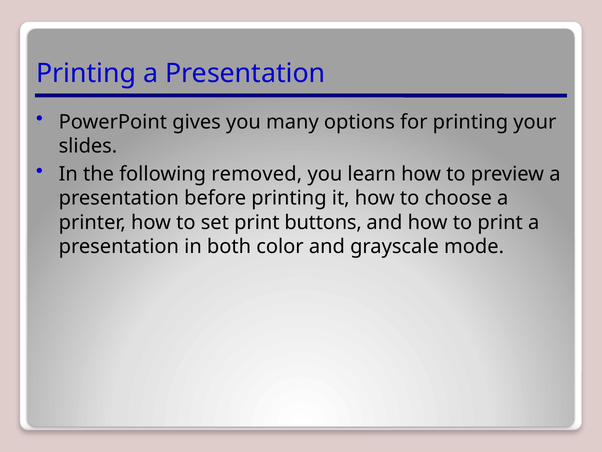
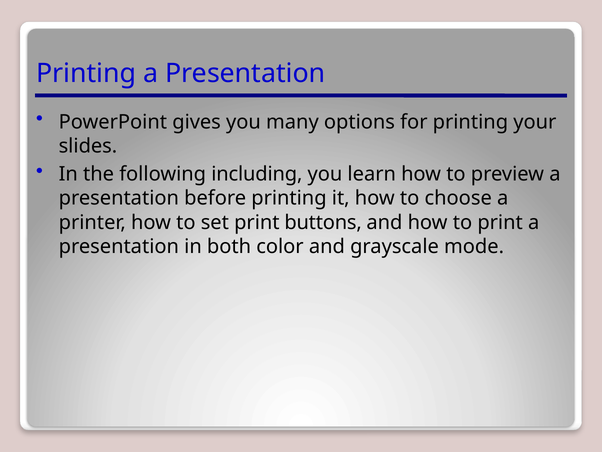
removed: removed -> including (257, 174)
